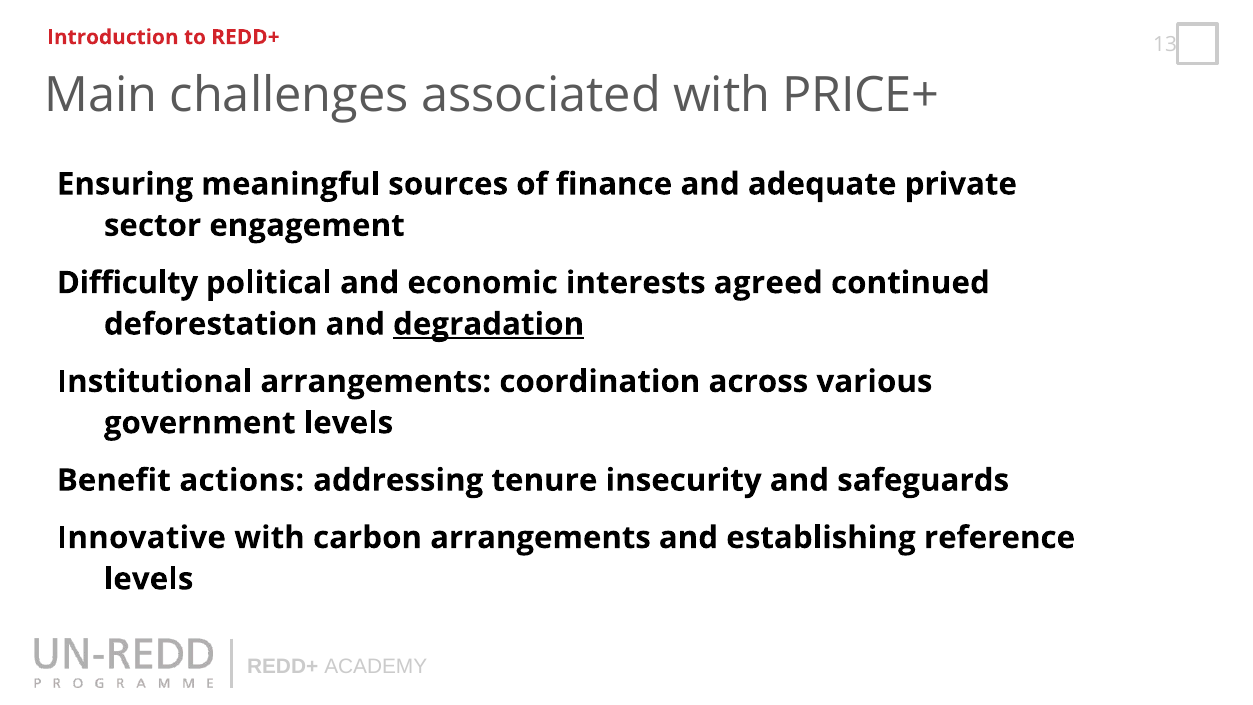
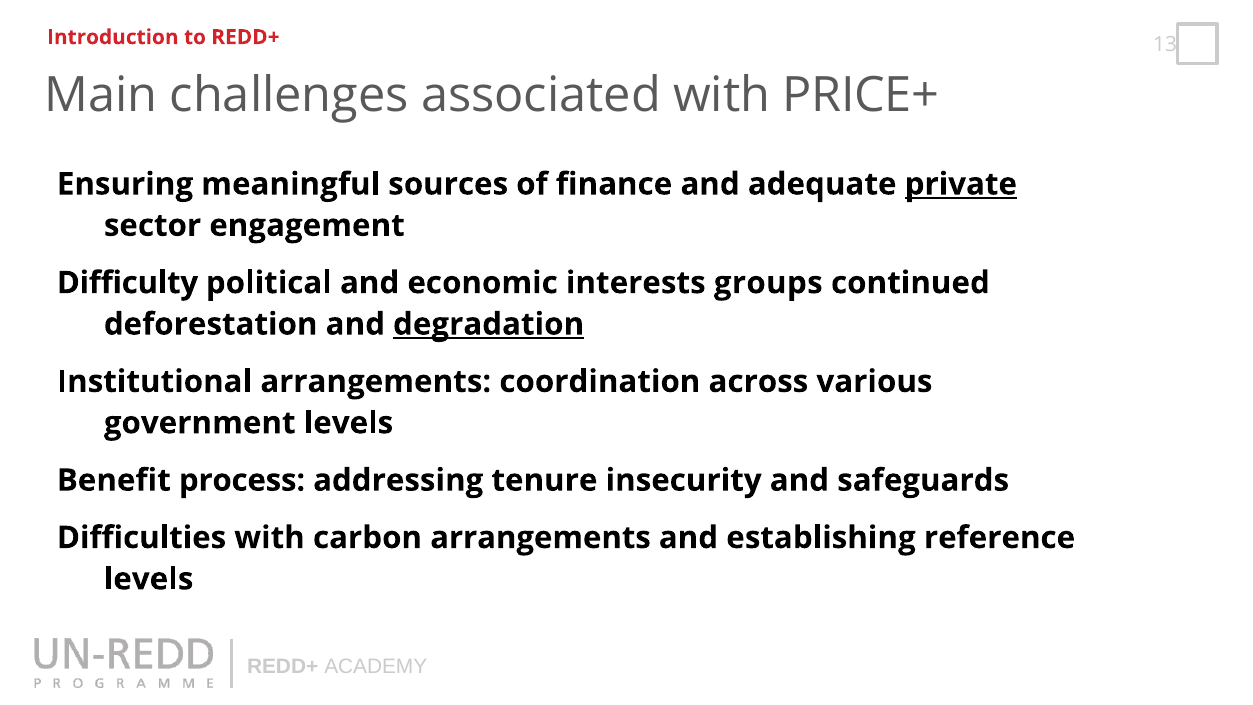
private underline: none -> present (961, 184)
agreed: agreed -> groups (768, 283)
actions: actions -> process (242, 480)
Innovative: Innovative -> Difficulties (142, 538)
